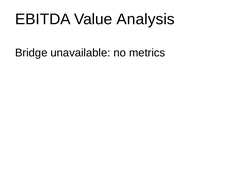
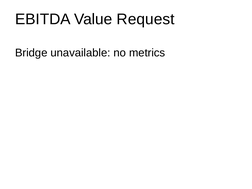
Analysis: Analysis -> Request (146, 19)
